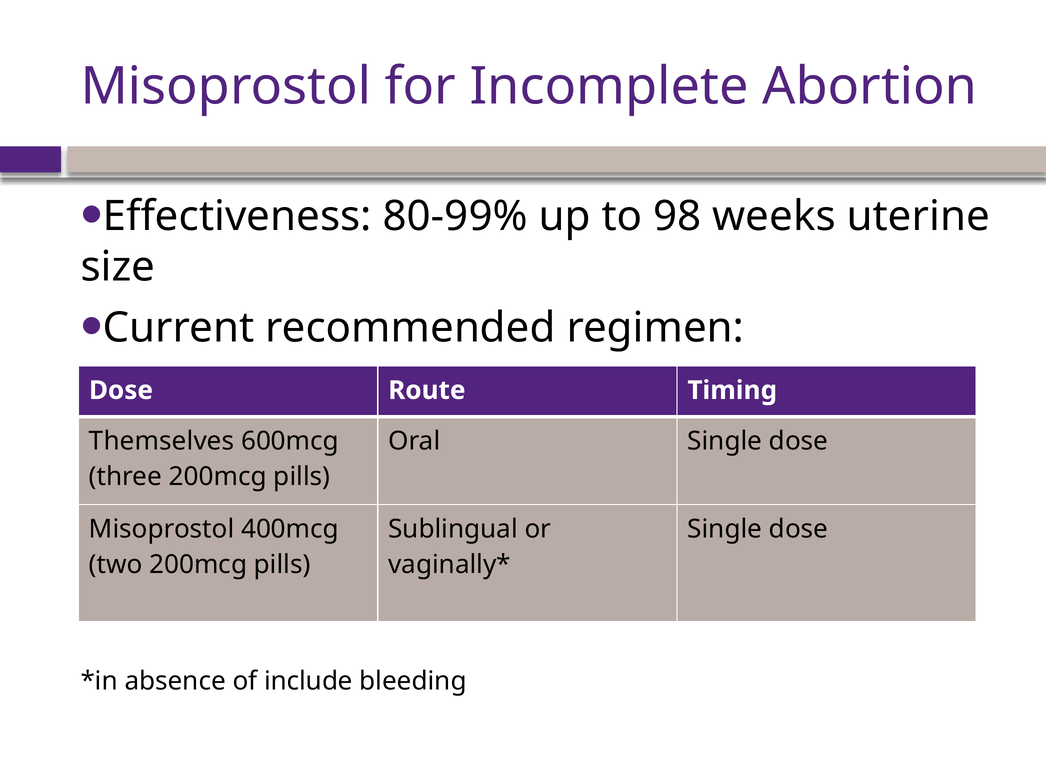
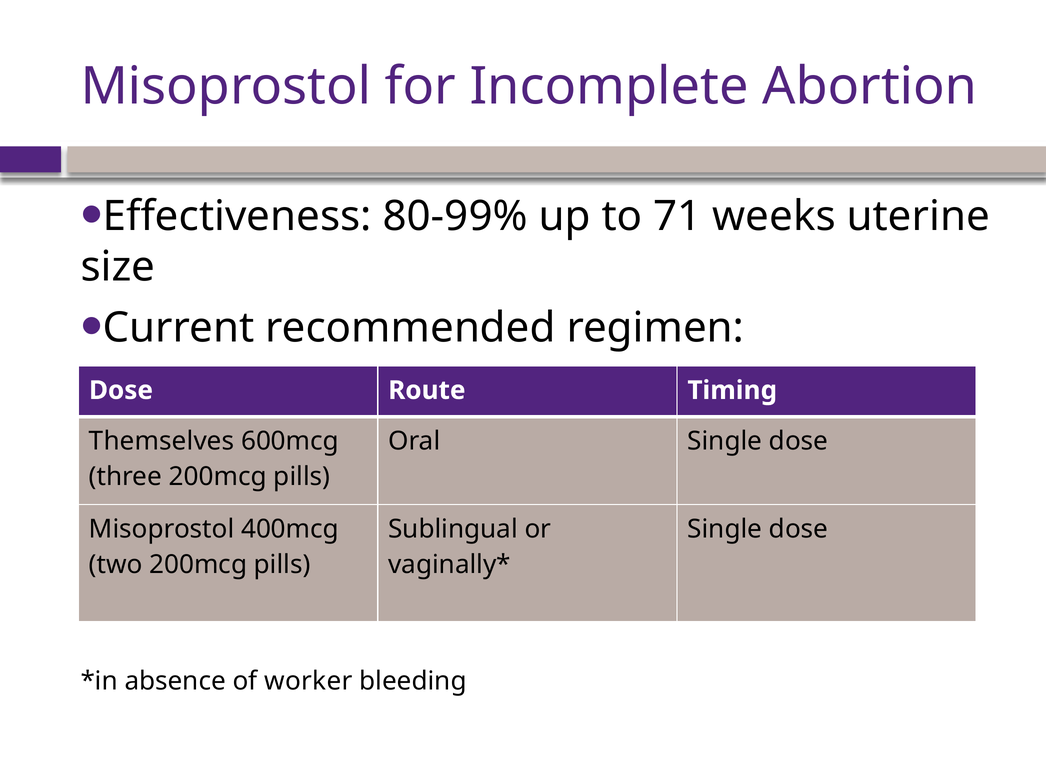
98: 98 -> 71 (677, 217)
include: include -> worker (308, 682)
